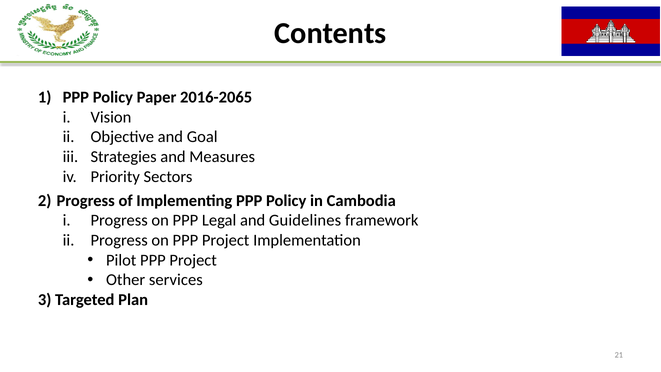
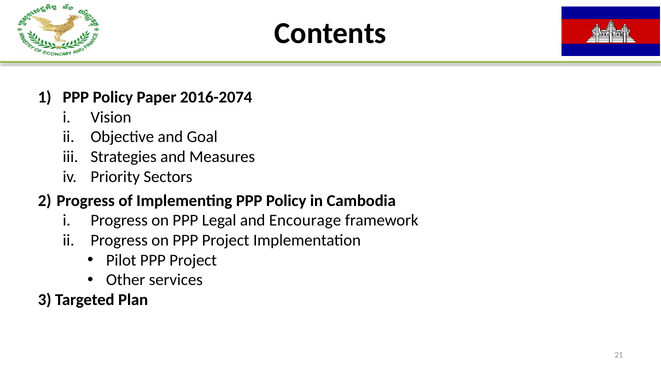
2016-2065: 2016-2065 -> 2016-2074 (216, 97)
Guidelines: Guidelines -> Encourage (305, 220)
